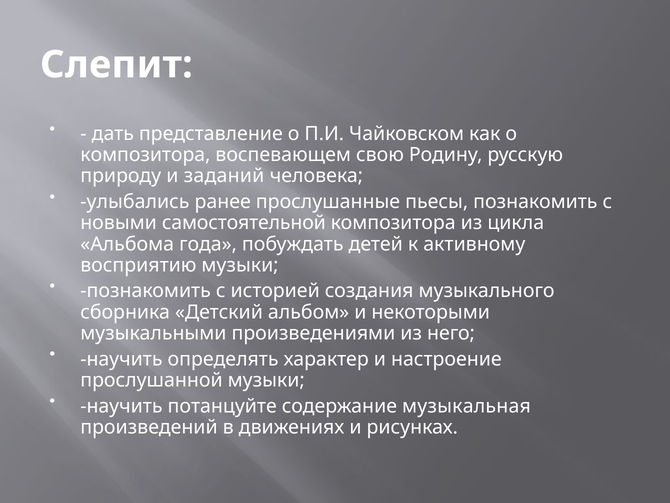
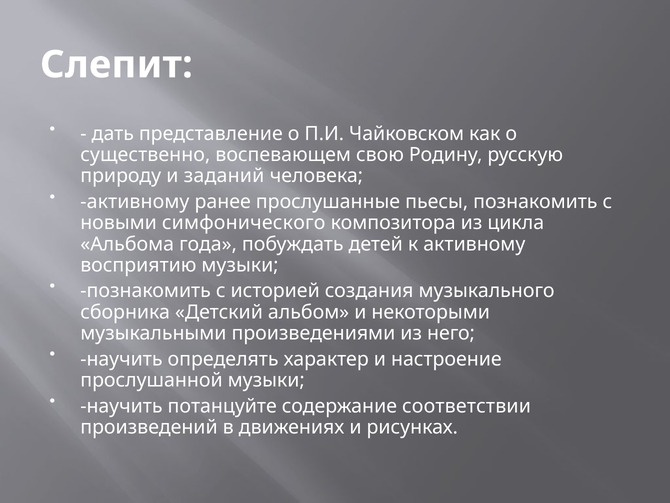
композитора: композитора -> существенно (145, 155)
улыбались: улыбались -> активному (135, 202)
самостоятельной: самостоятельной -> симфонического (244, 223)
музыкальная: музыкальная -> соответствии (466, 406)
